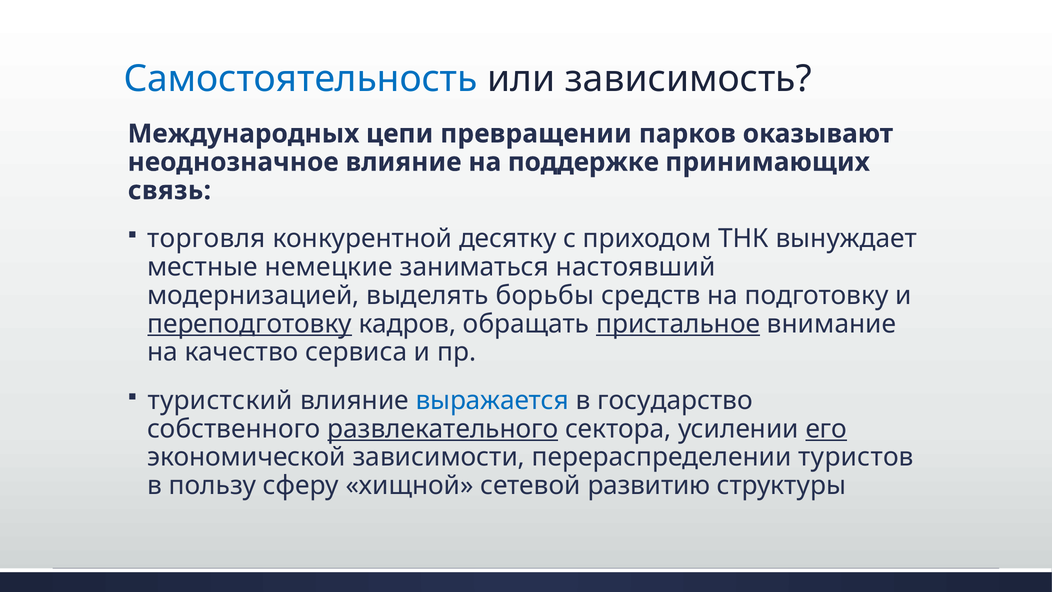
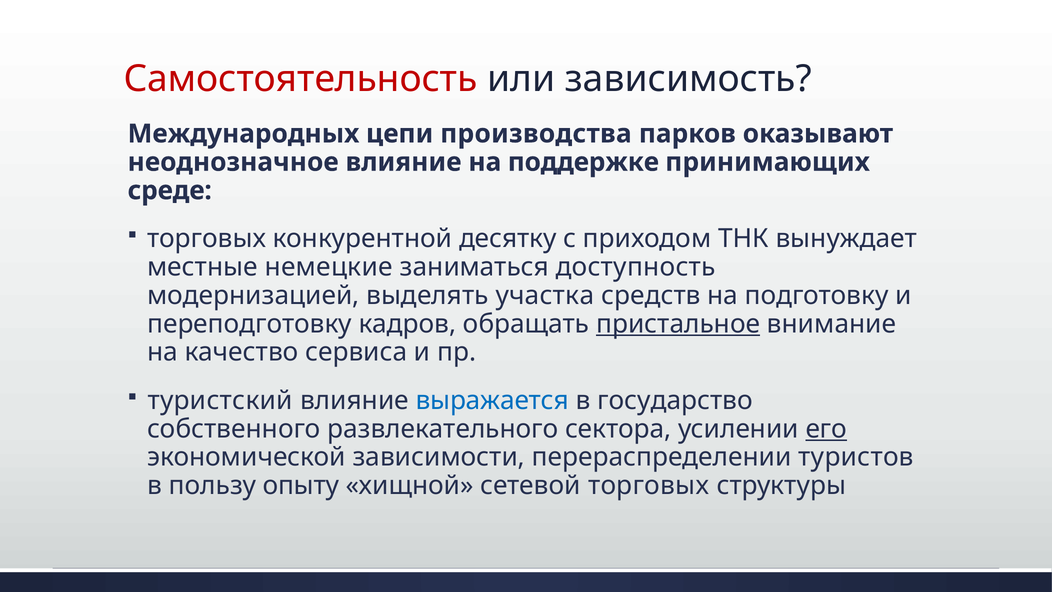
Самостоятельность colour: blue -> red (301, 79)
превращении: превращении -> производства (536, 134)
связь: связь -> среде (170, 190)
торговля: торговля -> торговых (207, 239)
настоявший: настоявший -> доступность (636, 267)
борьбы: борьбы -> участка (545, 295)
переподготовку underline: present -> none (250, 324)
развлекательного underline: present -> none (443, 429)
сферу: сферу -> опыту (301, 485)
сетевой развитию: развитию -> торговых (649, 485)
